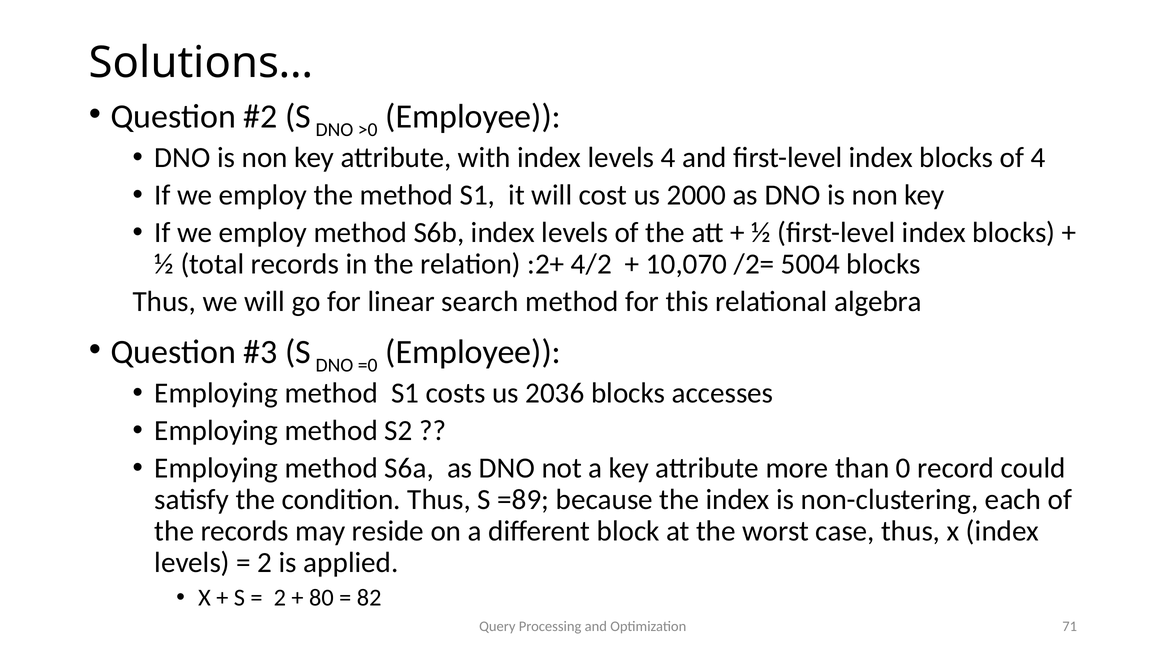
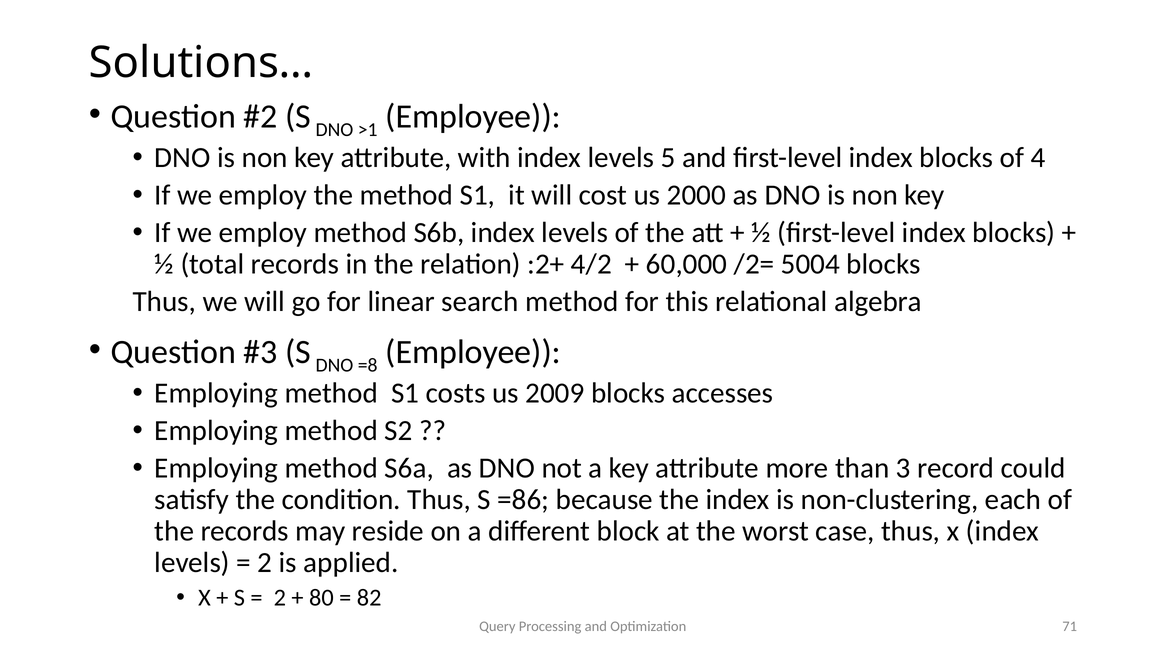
>0: >0 -> >1 (368, 130)
levels 4: 4 -> 5 (668, 158)
10,070: 10,070 -> 60,000 (687, 264)
=0: =0 -> =8 (368, 365)
2036: 2036 -> 2009 (555, 393)
0: 0 -> 3 (903, 468)
=89: =89 -> =86 (523, 500)
